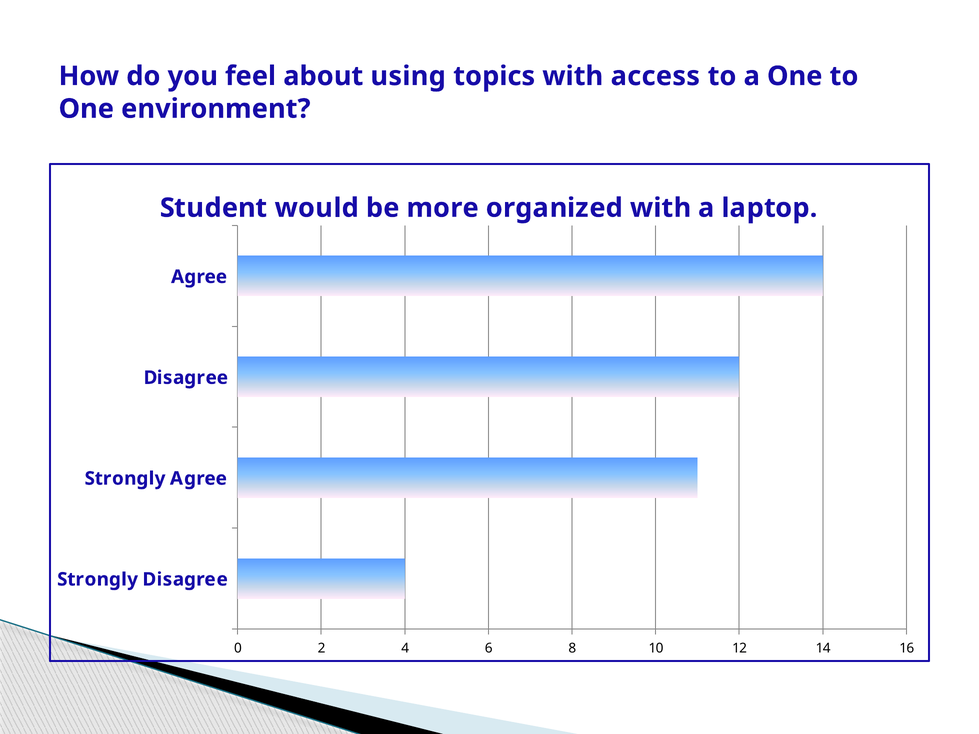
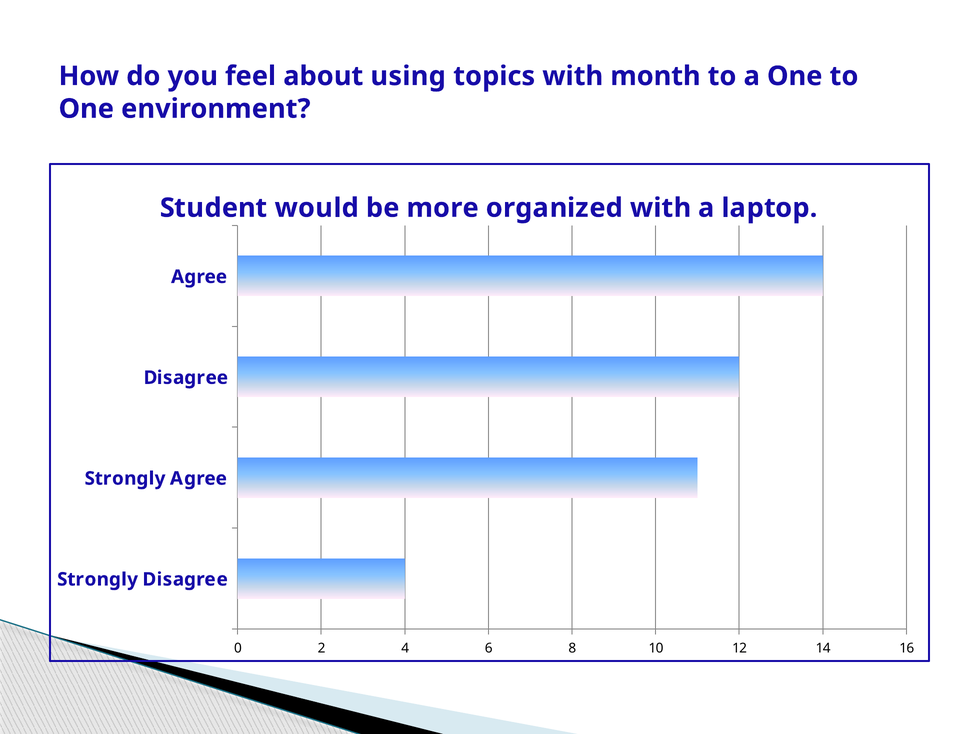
access: access -> month (655, 76)
